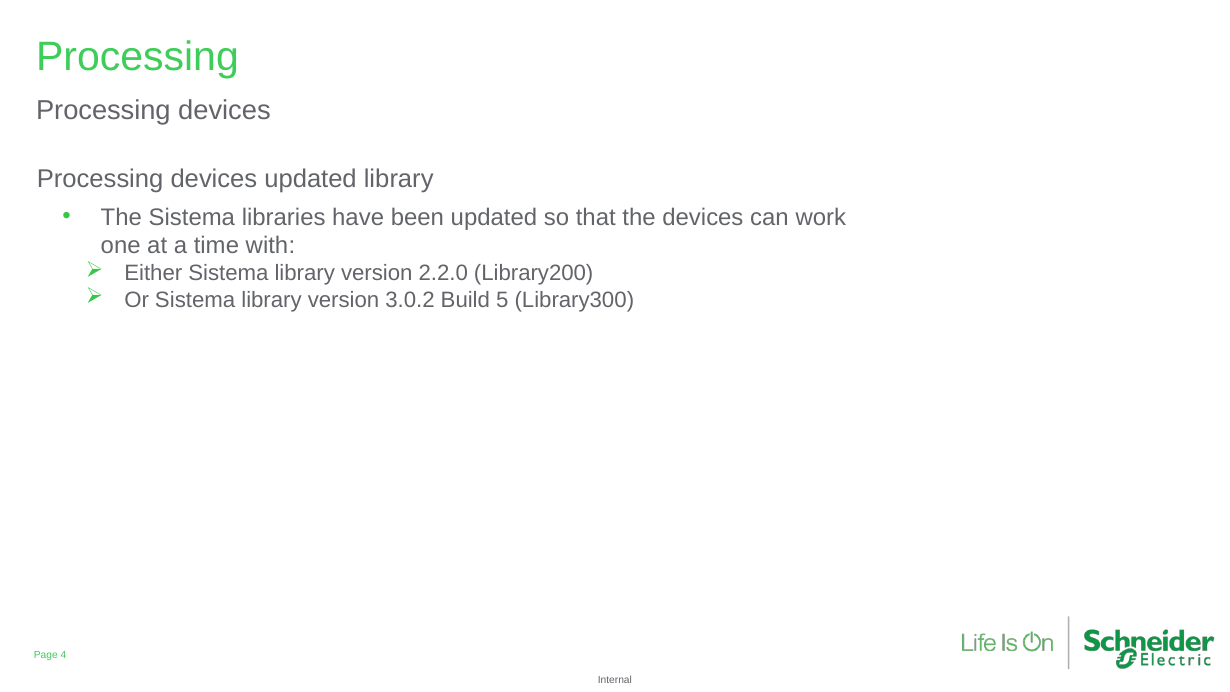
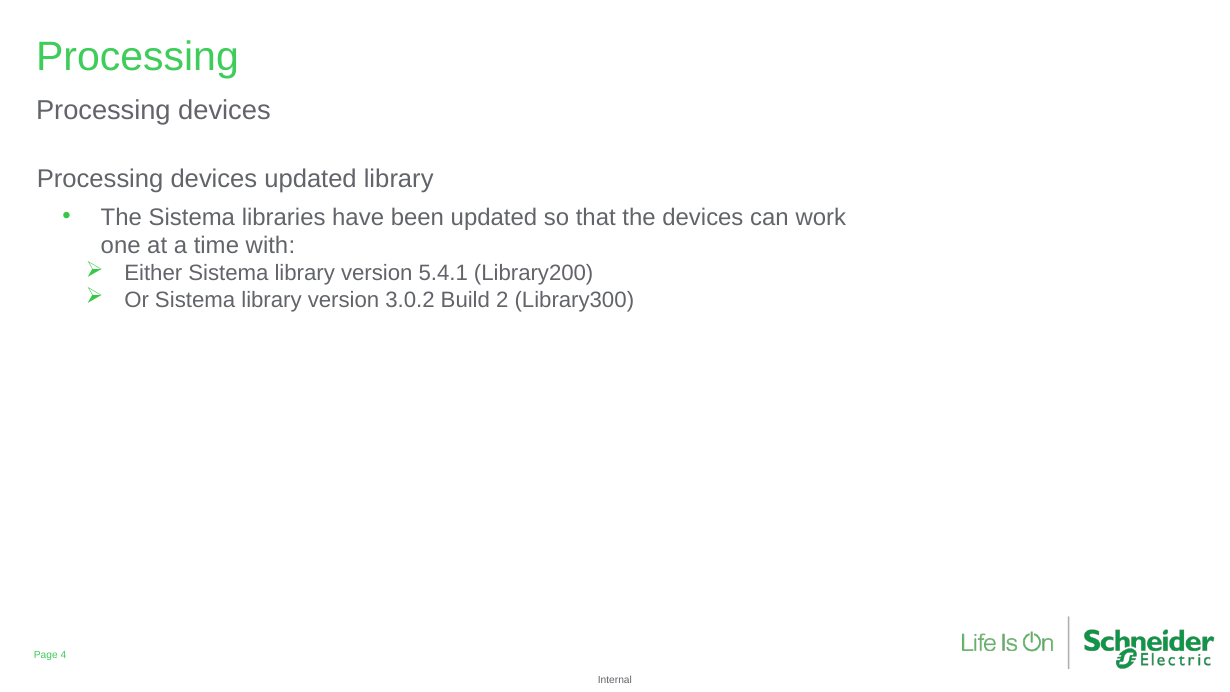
2.2.0: 2.2.0 -> 5.4.1 (443, 273)
5: 5 -> 2 (502, 300)
